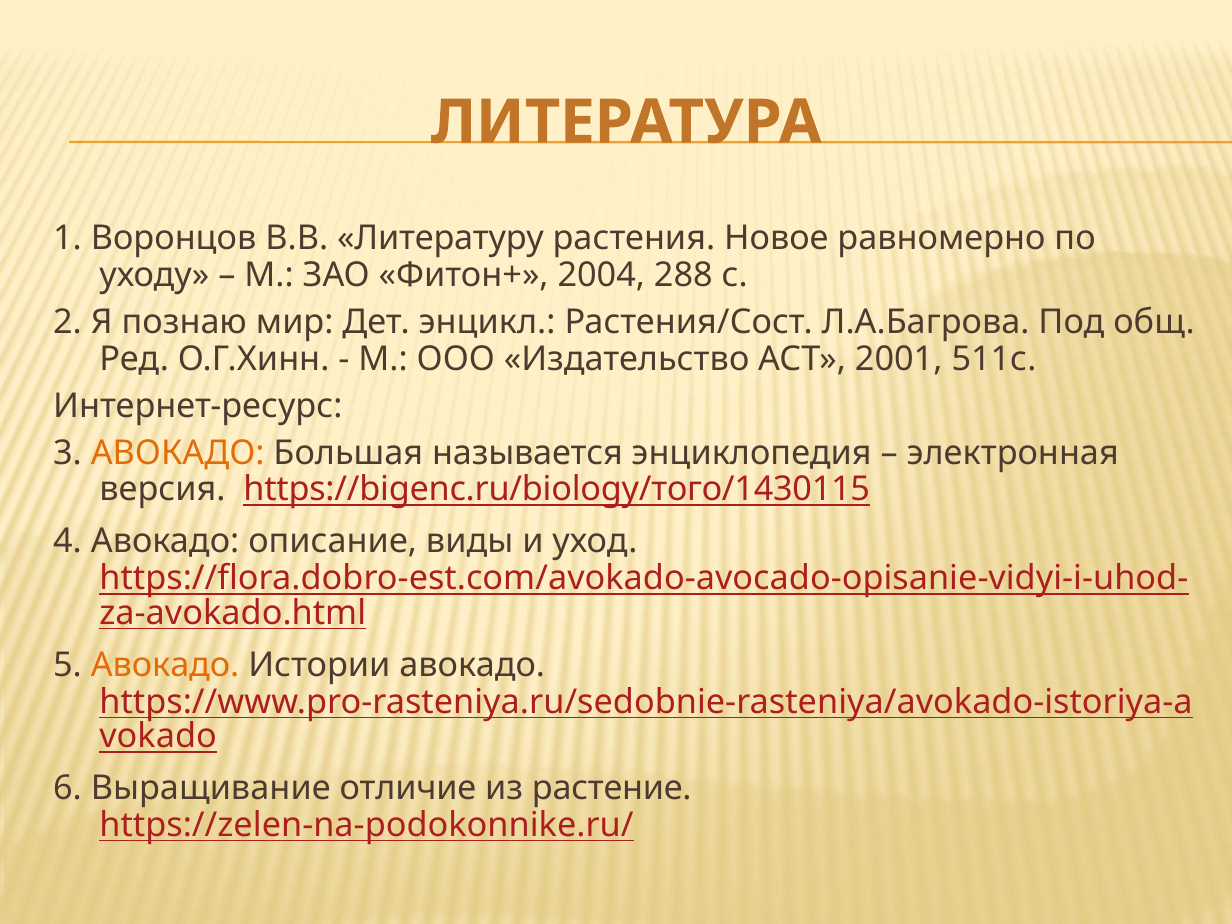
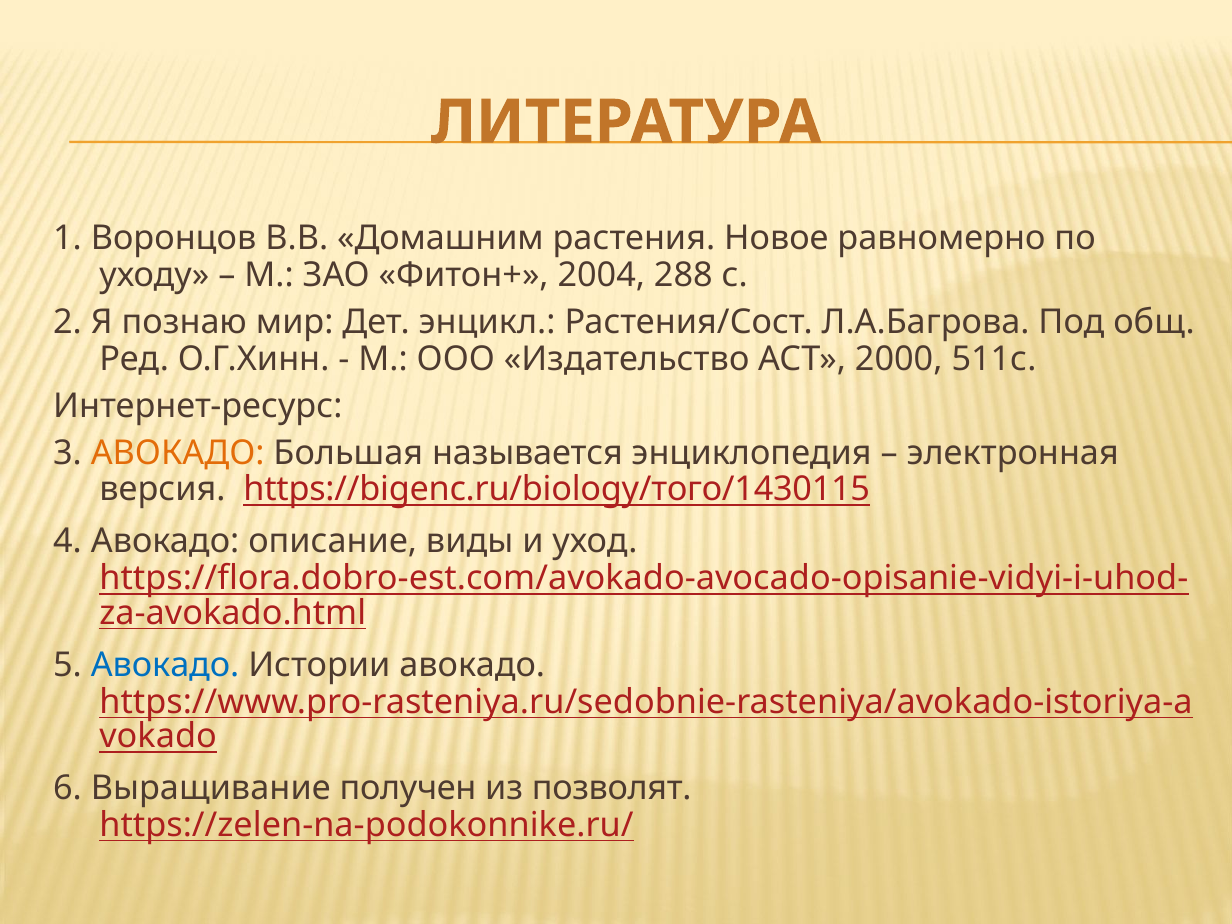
Литературу: Литературу -> Домашним (440, 238)
2001: 2001 -> 2000 (899, 359)
Авокадо colour: orange -> blue (165, 665)
отличие: отличие -> получен (408, 788)
растение: растение -> позволят (612, 788)
